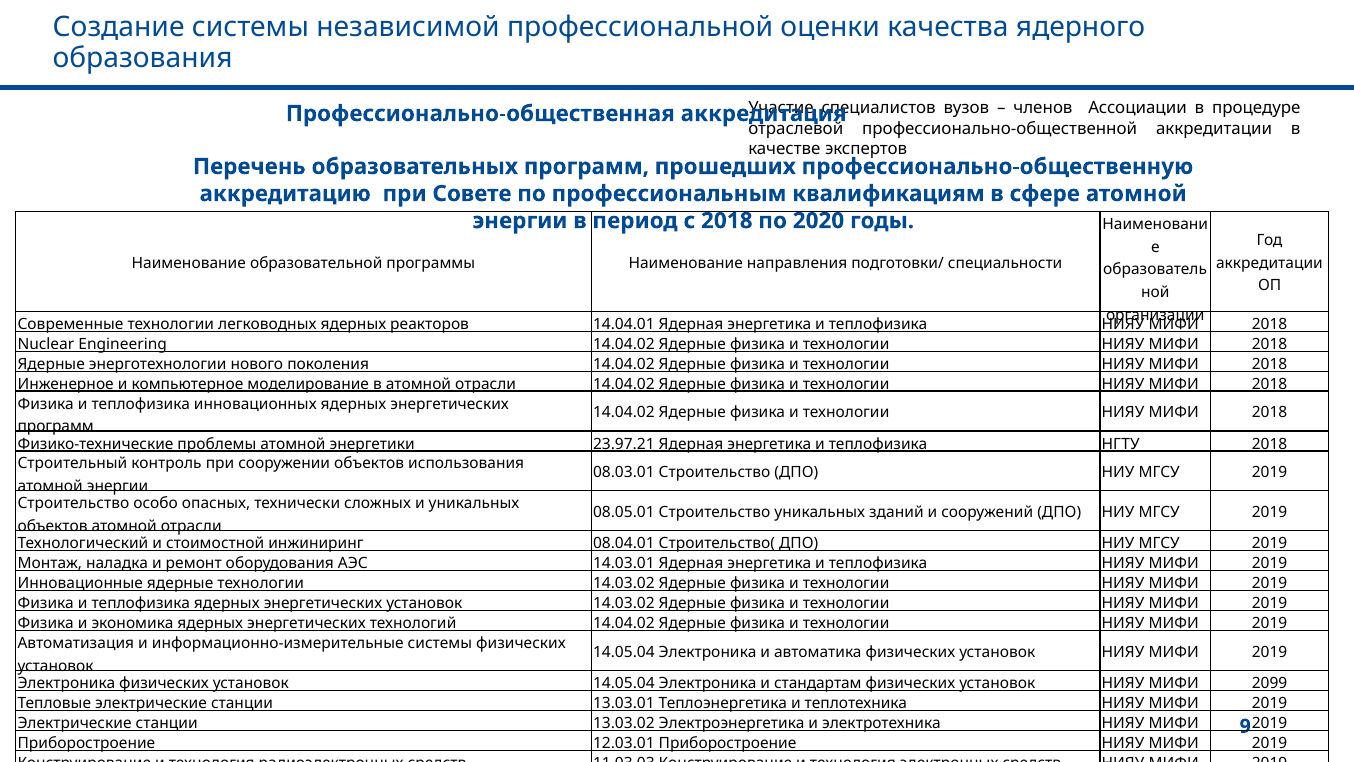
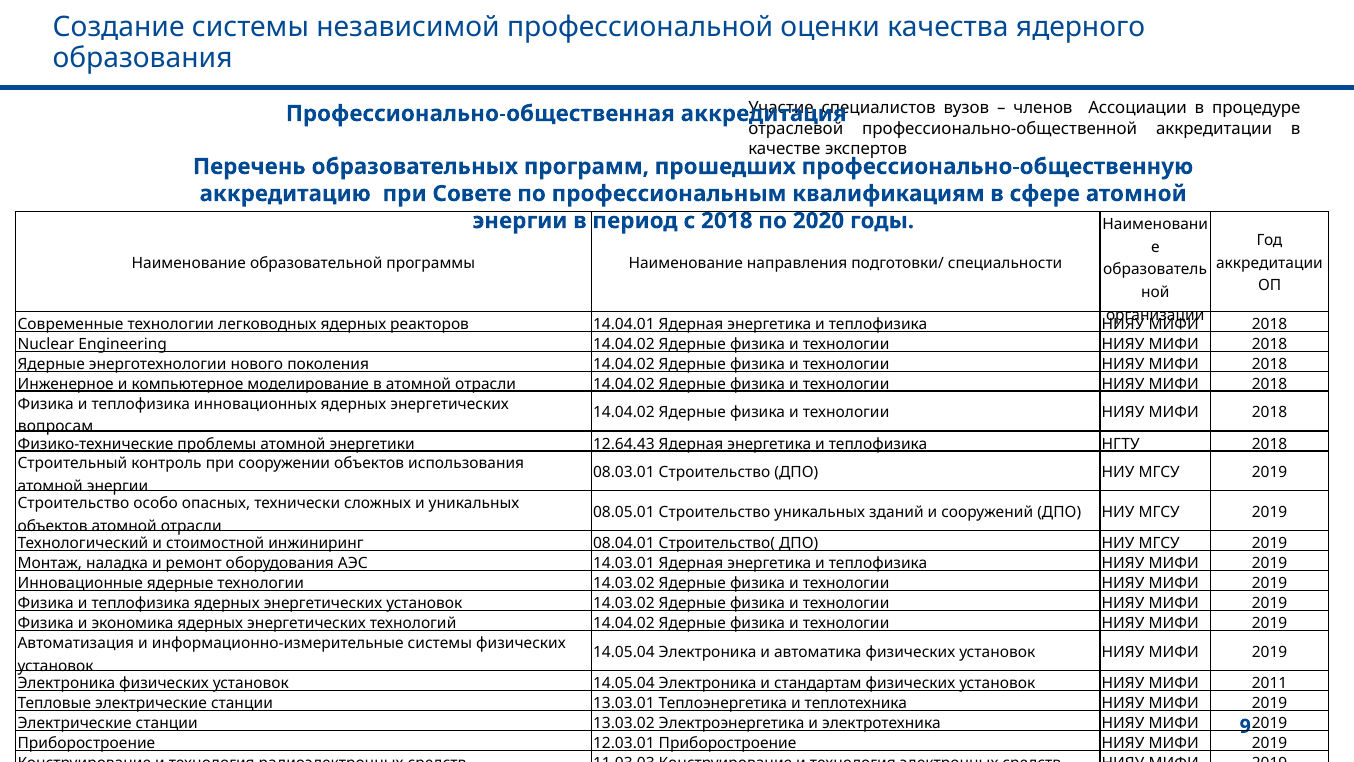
программ: программ -> вопросам (56, 426)
23.97.21: 23.97.21 -> 12.64.43 (624, 444)
2099: 2099 -> 2011 (1270, 683)
